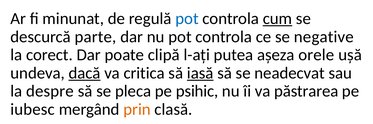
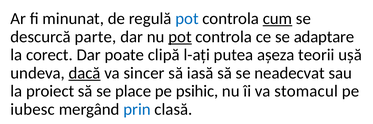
pot underline: none -> present (180, 37)
negative: negative -> adaptare (324, 37)
orele: orele -> teorii (316, 55)
critica: critica -> sincer (144, 73)
iasă underline: present -> none (200, 73)
despre: despre -> proiect (50, 91)
pleca: pleca -> place (133, 91)
păstrarea: păstrarea -> stomacul (306, 91)
prin colour: orange -> blue (137, 110)
